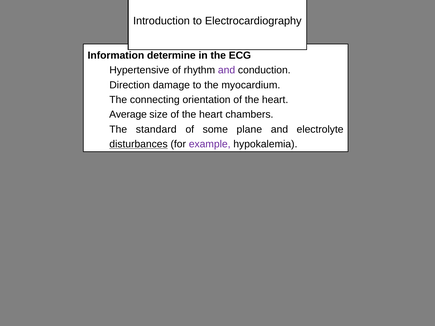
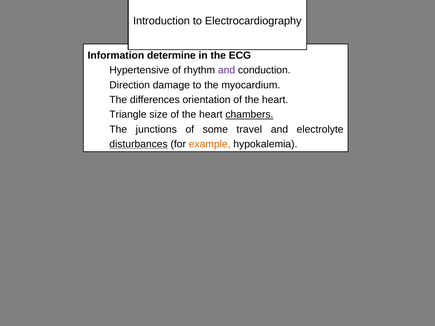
connecting: connecting -> differences (155, 100)
Average: Average -> Triangle (128, 115)
chambers underline: none -> present (249, 115)
standard: standard -> junctions (156, 129)
plane: plane -> travel (249, 129)
example colour: purple -> orange (210, 144)
